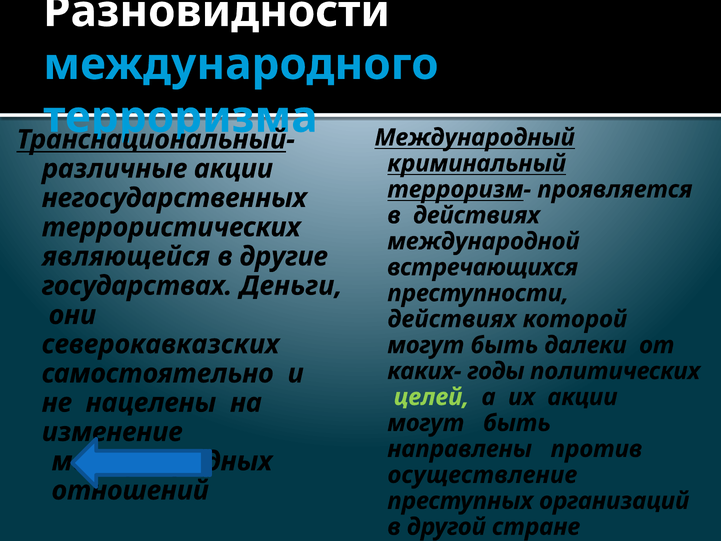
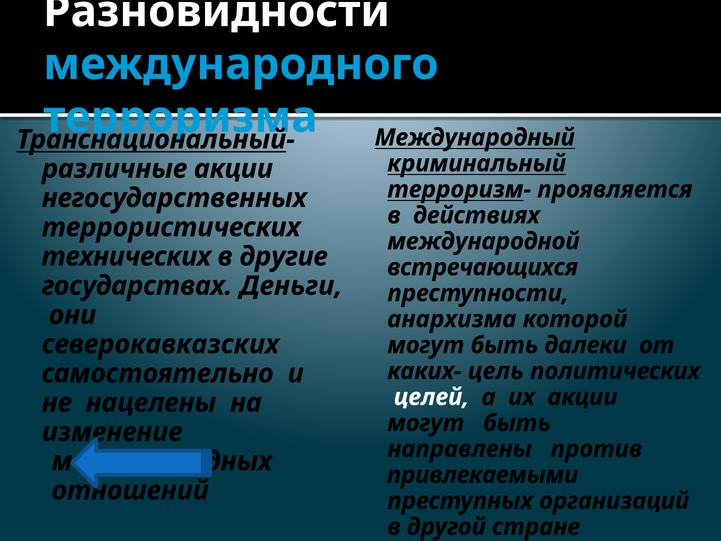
являющейся: являющейся -> технических (126, 256)
действиях: действиях -> анархизма (452, 319)
годы: годы -> цель (496, 371)
целей colour: light green -> white (431, 397)
осуществление: осуществление -> привлекаемыми (483, 475)
